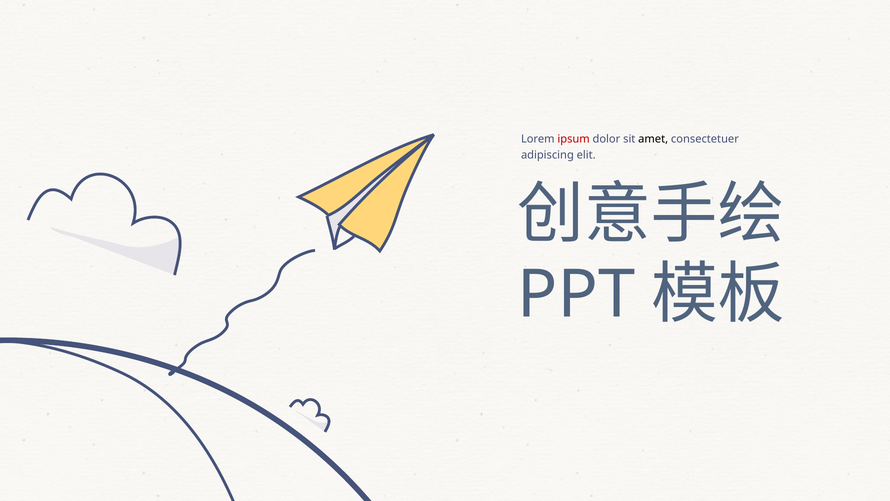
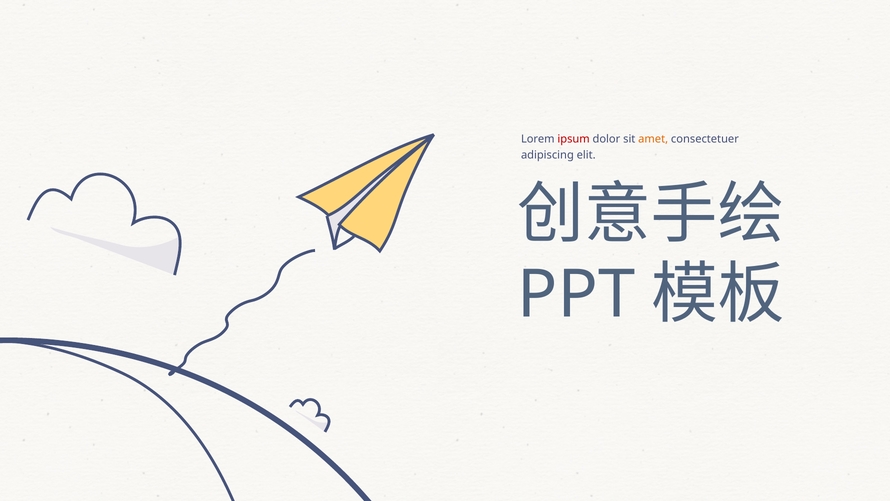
amet colour: black -> orange (653, 139)
